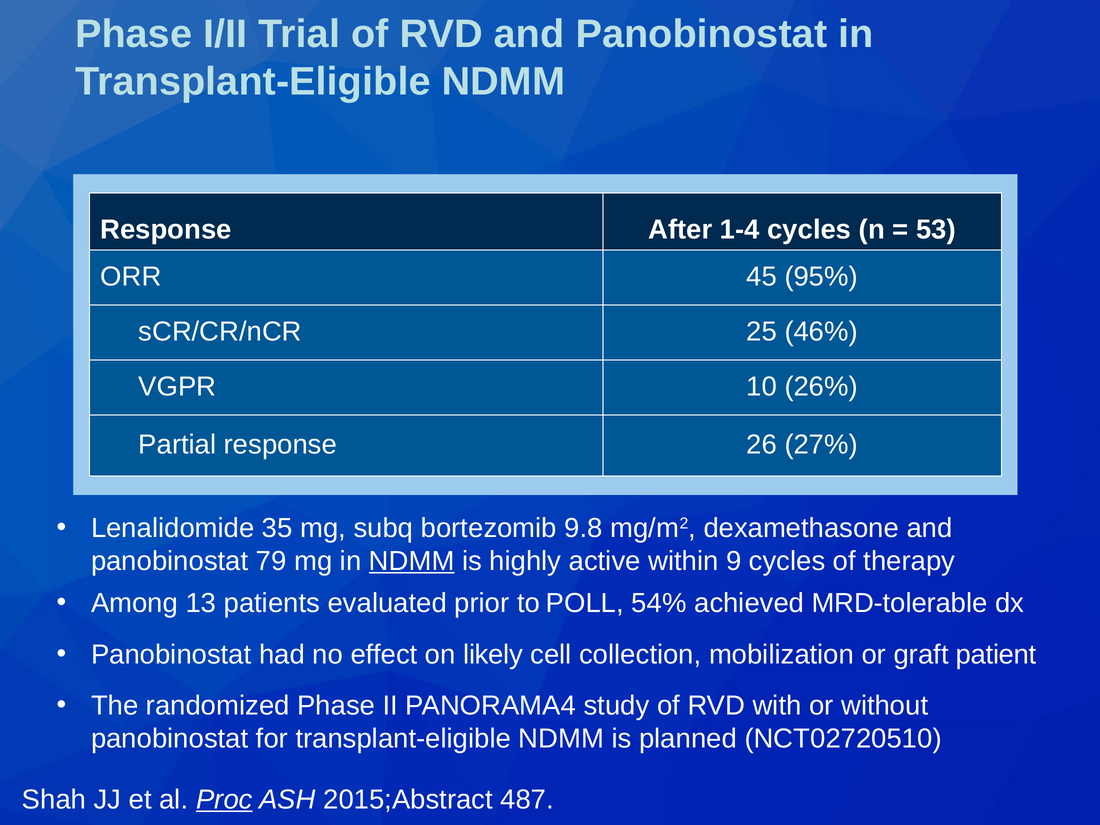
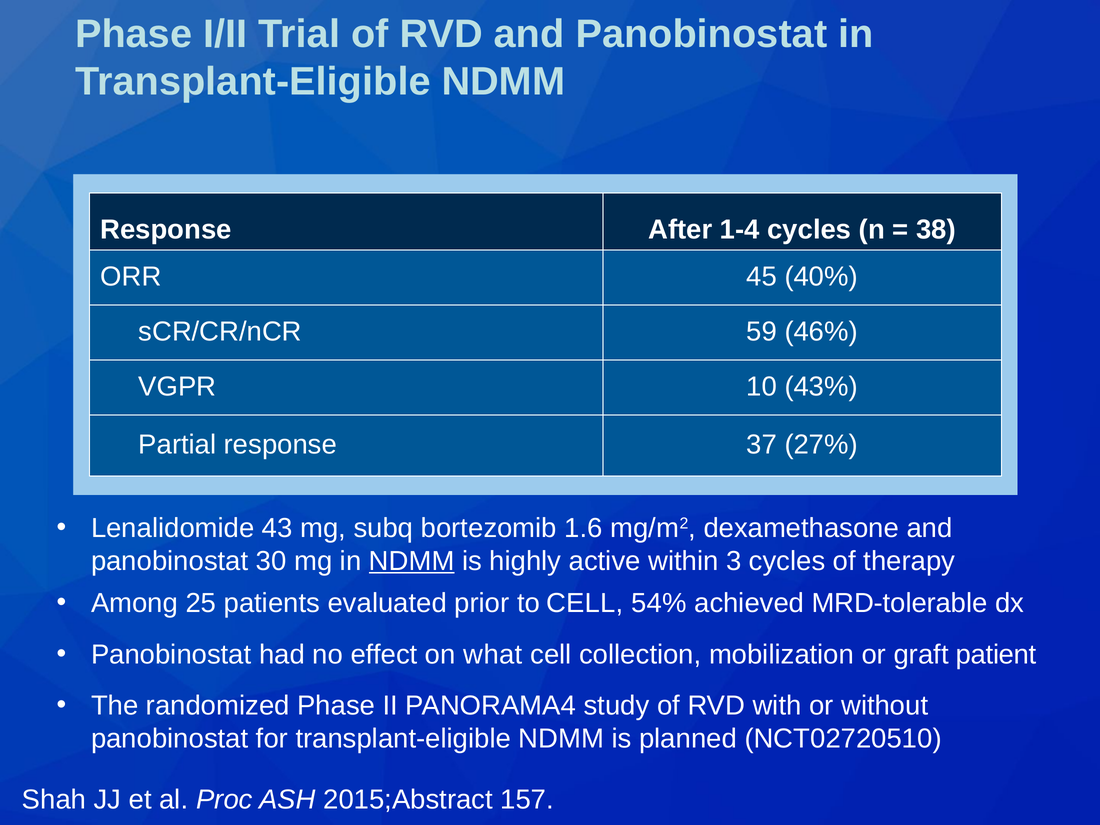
53: 53 -> 38 (936, 230)
95%: 95% -> 40% (821, 277)
25: 25 -> 59 (762, 332)
26%: 26% -> 43% (821, 387)
26: 26 -> 37 (762, 445)
35: 35 -> 43 (277, 528)
9.8: 9.8 -> 1.6 (583, 528)
79: 79 -> 30 (271, 561)
9: 9 -> 3 (734, 561)
13: 13 -> 25 (201, 603)
to POLL: POLL -> CELL (585, 603)
likely: likely -> what (493, 655)
Proc underline: present -> none (224, 799)
487: 487 -> 157 (527, 799)
